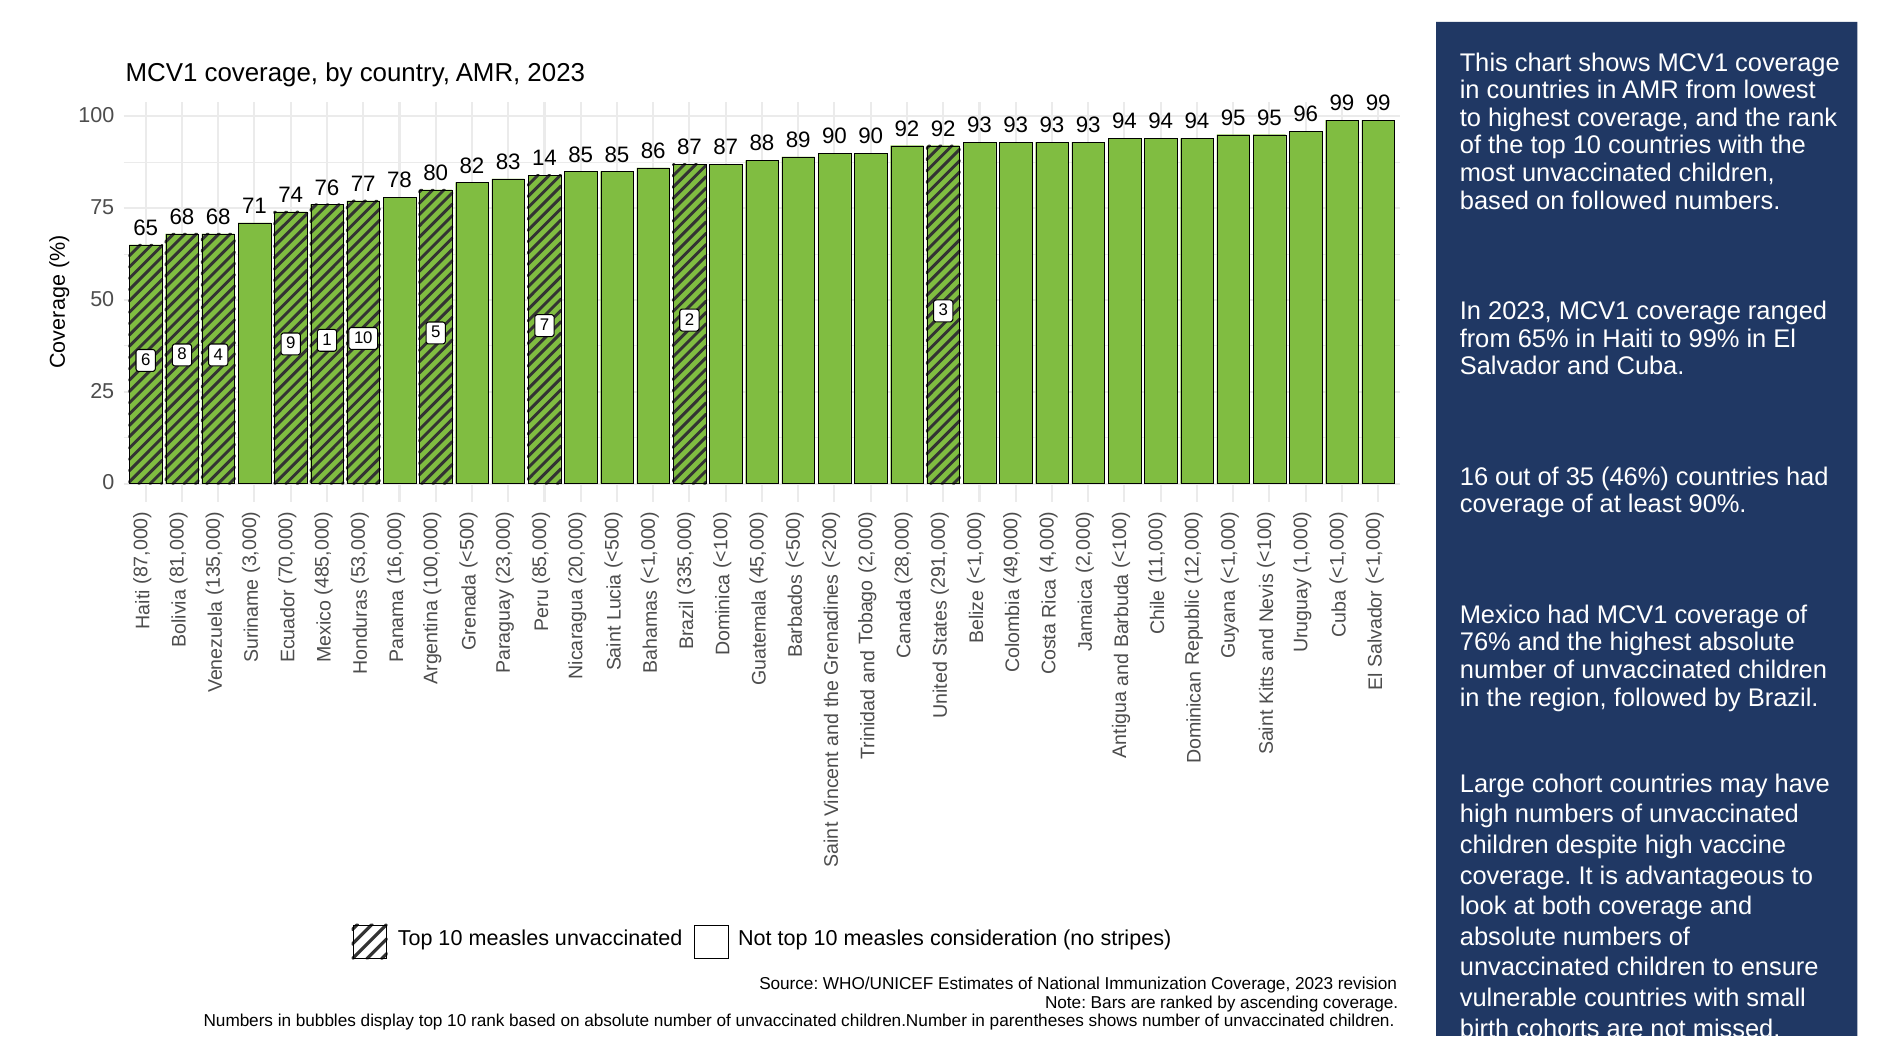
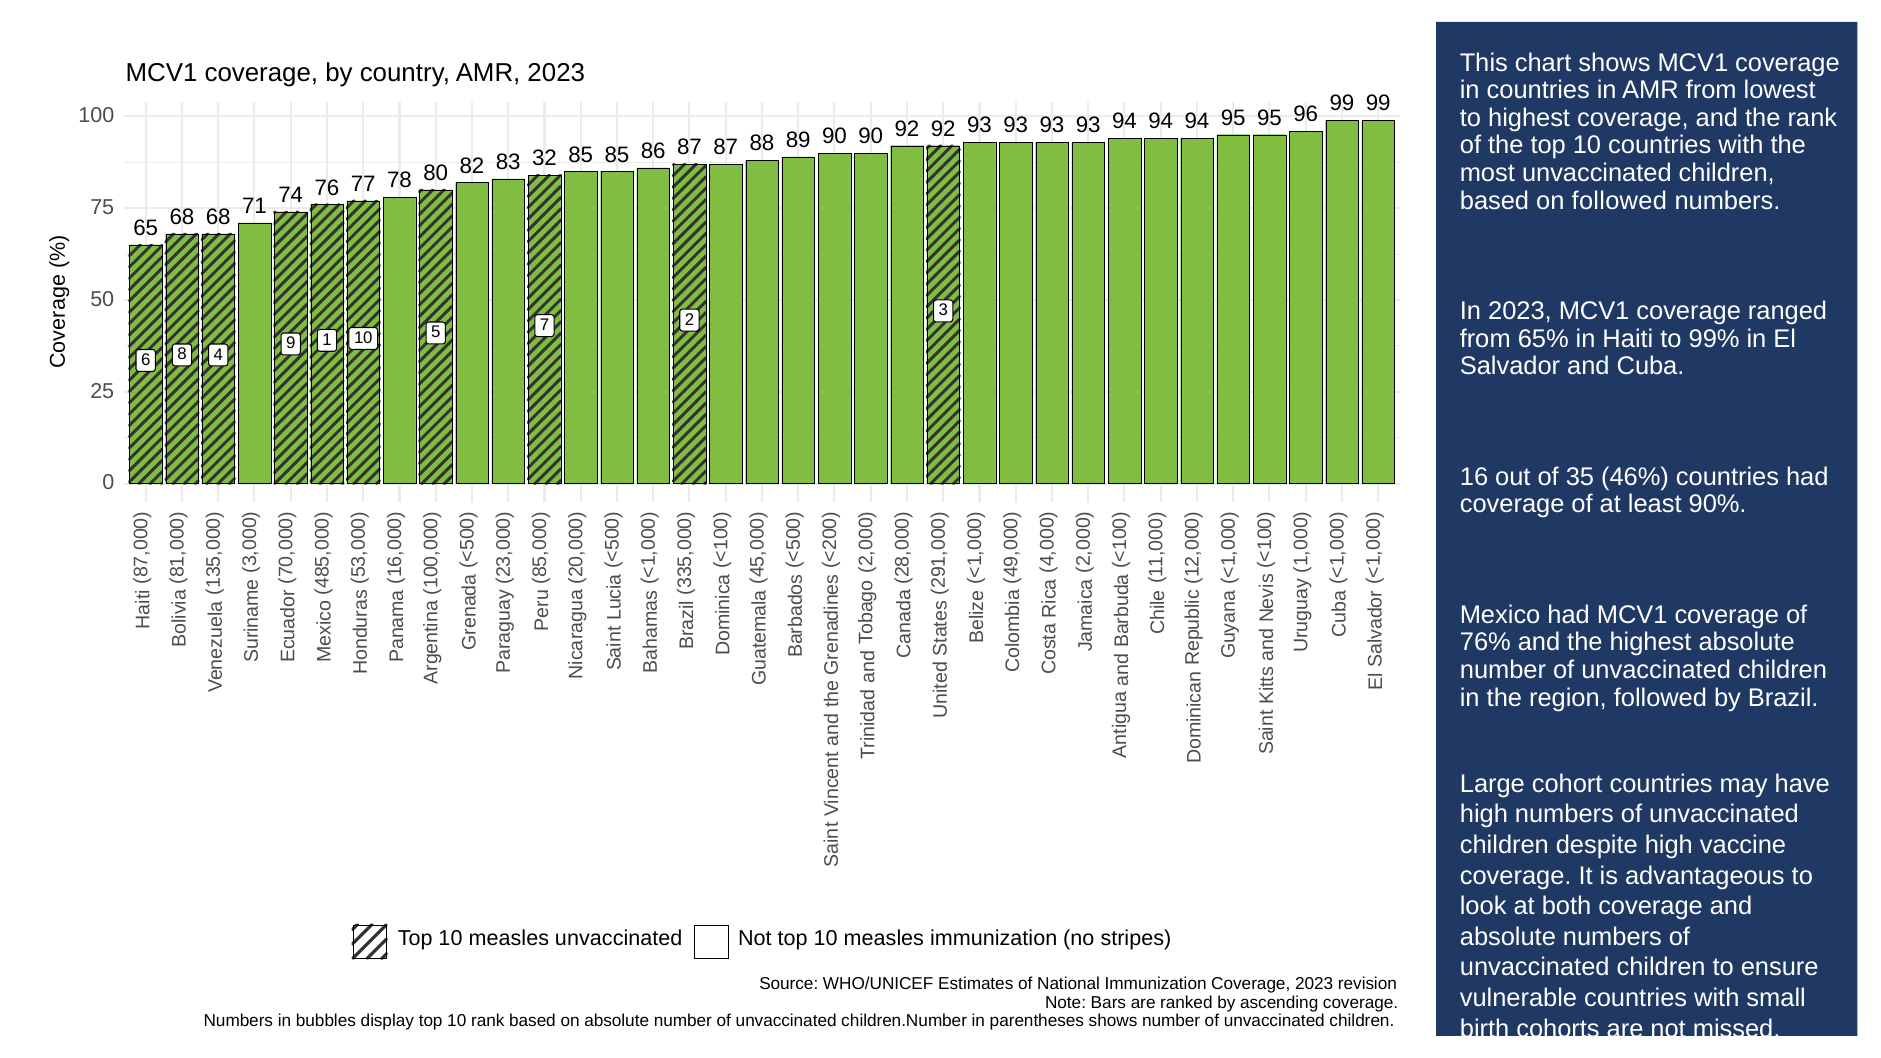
14: 14 -> 32 (544, 158)
measles consideration: consideration -> immunization (994, 938)
